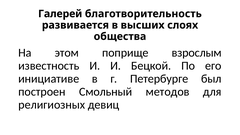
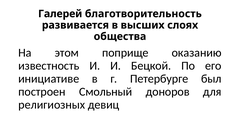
взрослым: взрослым -> оказанию (197, 53)
методов: методов -> доноров (168, 92)
